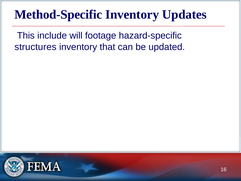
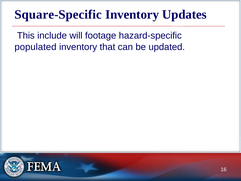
Method-Specific: Method-Specific -> Square-Specific (58, 15)
structures: structures -> populated (35, 47)
